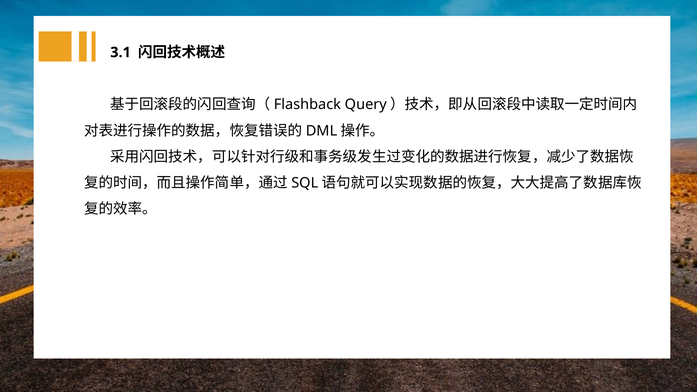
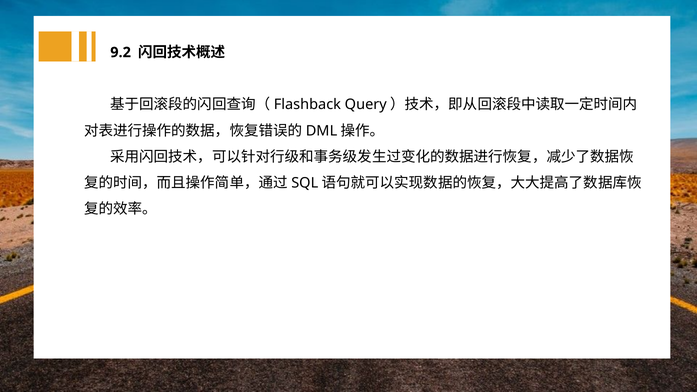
3.1: 3.1 -> 9.2 (121, 52)
